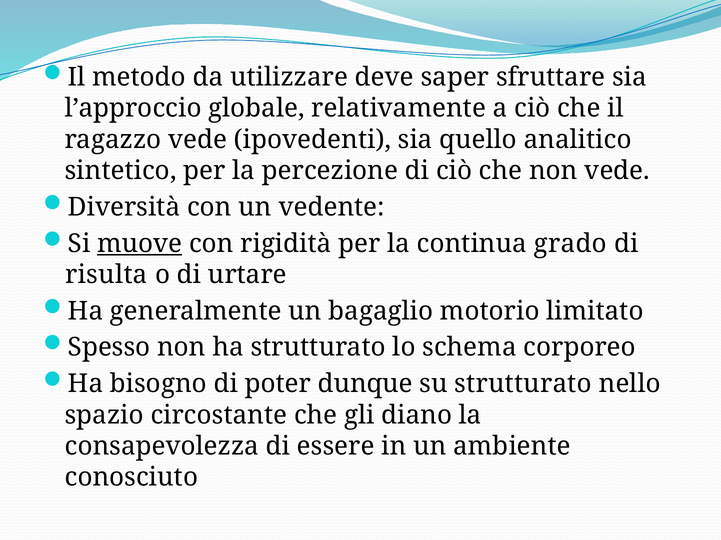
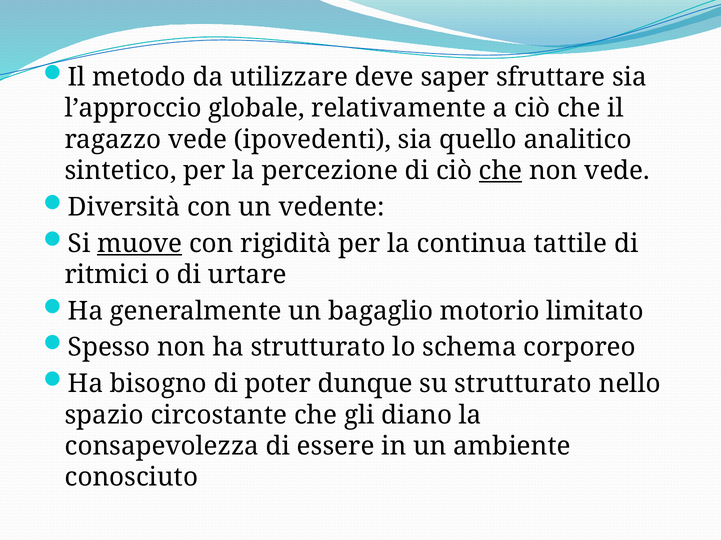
che underline: none -> present (501, 171)
grado: grado -> tattile (570, 244)
risulta: risulta -> ritmici (107, 275)
